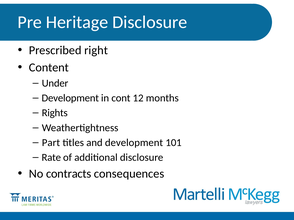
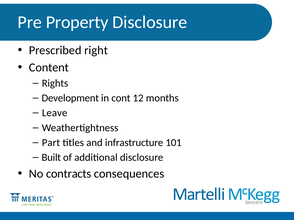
Heritage: Heritage -> Property (77, 22)
Under: Under -> Rights (55, 83)
Rights: Rights -> Leave (55, 113)
and development: development -> infrastructure (134, 143)
Rate: Rate -> Built (51, 158)
